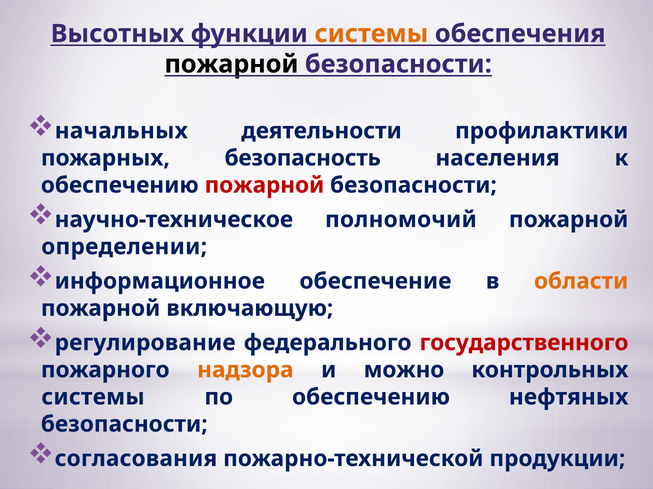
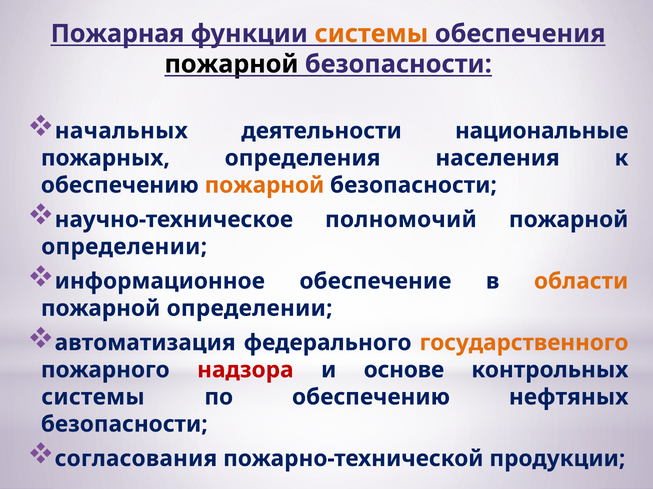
Высотных: Высотных -> Пожарная (118, 34)
профилактики: профилактики -> национальные (542, 131)
безопасность: безопасность -> определения (303, 158)
пожарной colour: red -> orange (264, 185)
включающую: включающую -> определении (250, 309)
регулирование: регулирование -> автоматизация (145, 343)
государственного colour: red -> orange (524, 343)
надзора colour: orange -> red (245, 370)
можно: можно -> основе (404, 370)
